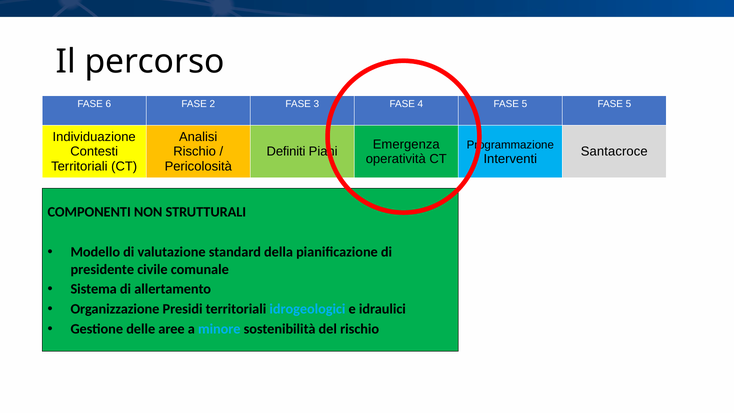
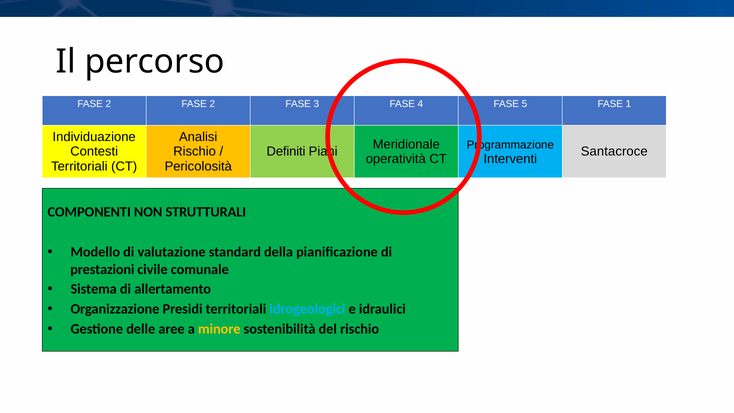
6: 6 -> 2 (108, 104)
5 FASE 5: 5 -> 1 (628, 104)
Emergenza: Emergenza -> Meridionale (406, 144)
presidente: presidente -> prestazioni (102, 269)
minore colour: light blue -> yellow (219, 329)
